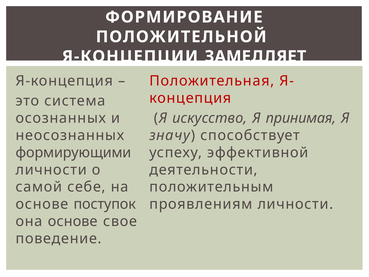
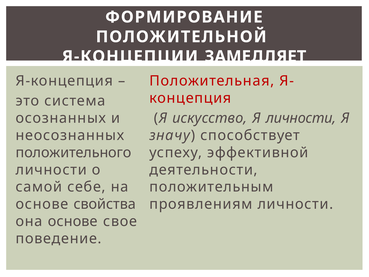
Я принимая: принимая -> личности (301, 118)
формирующими: формирующими -> положительного (74, 152)
поступок: поступок -> свойства (105, 204)
